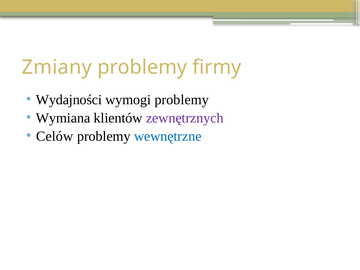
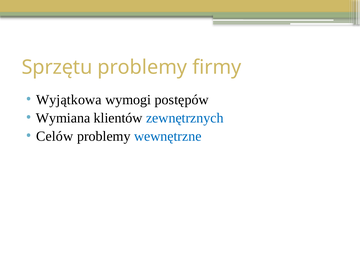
Zmiany: Zmiany -> Sprzętu (57, 67)
Wydajności: Wydajności -> Wyjątkowa (69, 100)
wymogi problemy: problemy -> postępów (182, 100)
zewnętrznych colour: purple -> blue (185, 118)
